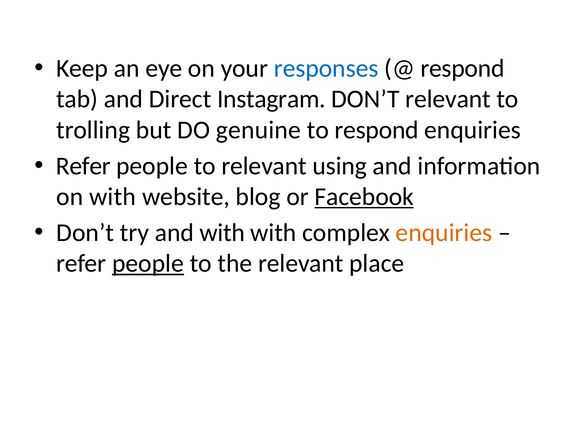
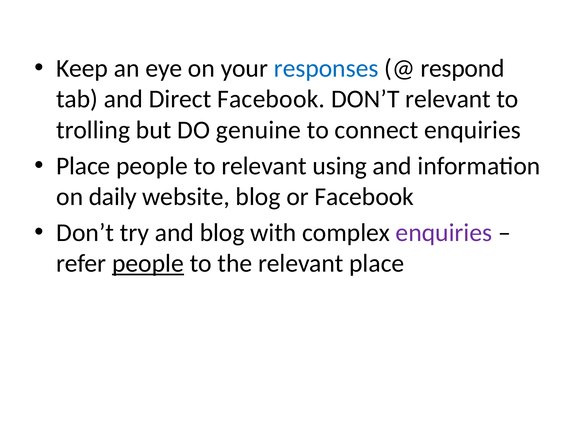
Direct Instagram: Instagram -> Facebook (271, 99)
to respond: respond -> connect (377, 130)
Refer: Refer -> Place (83, 166)
on with: with -> daily (113, 197)
Facebook underline: present -> none (364, 197)
and with: with -> blog (222, 232)
enquiries colour: orange -> purple (444, 232)
